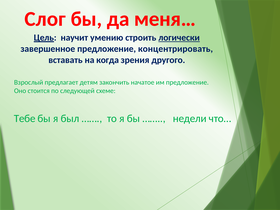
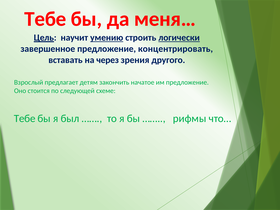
Слог: Слог -> Тебе (45, 19)
умению underline: none -> present (107, 38)
когда: когда -> через (108, 60)
недели: недели -> рифмы (190, 119)
